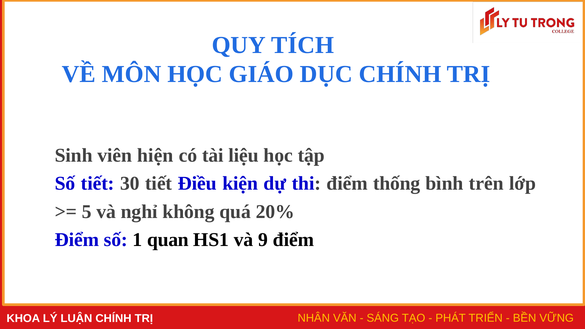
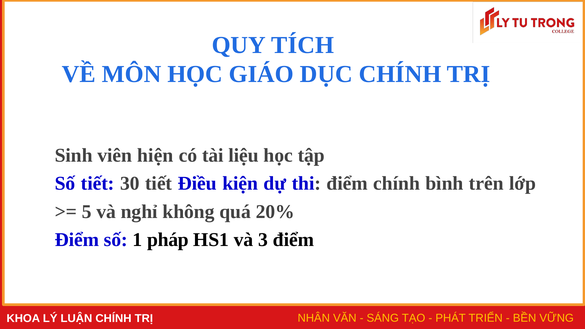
điểm thống: thống -> chính (397, 184)
quan: quan -> pháp (168, 240)
9: 9 -> 3 (263, 240)
